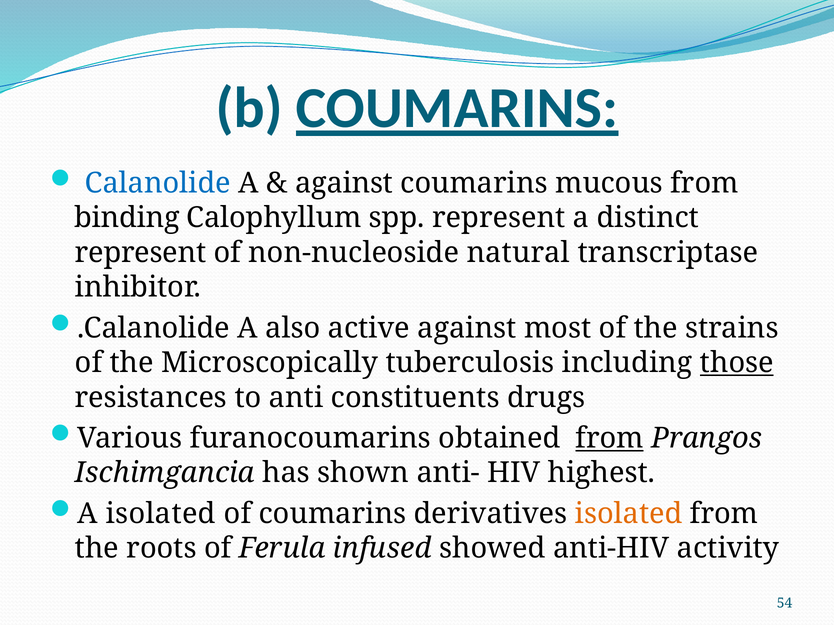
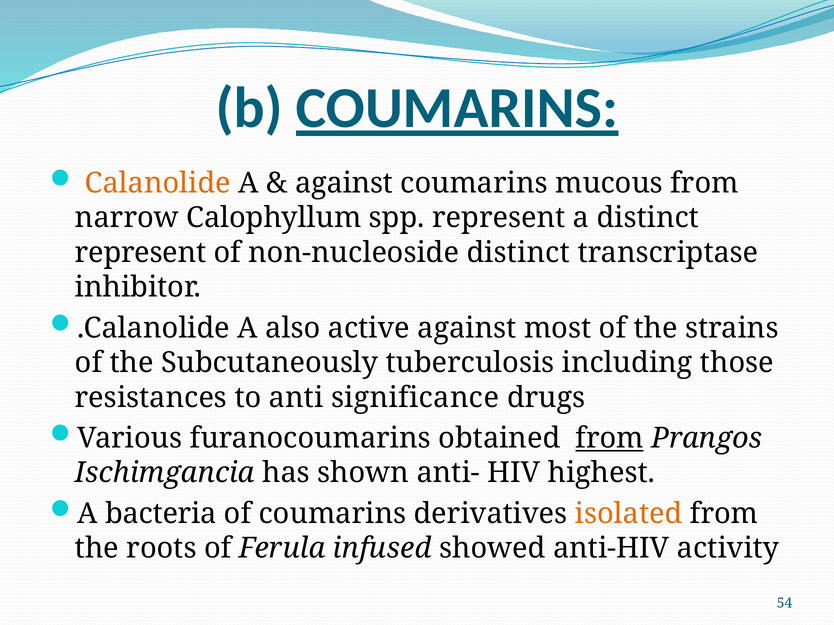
Calanolide colour: blue -> orange (158, 183)
binding: binding -> narrow (127, 218)
non-nucleoside natural: natural -> distinct (518, 253)
Microscopically: Microscopically -> Subcutaneously (270, 363)
those underline: present -> none (737, 363)
constituents: constituents -> significance (415, 398)
A isolated: isolated -> bacteria (161, 514)
